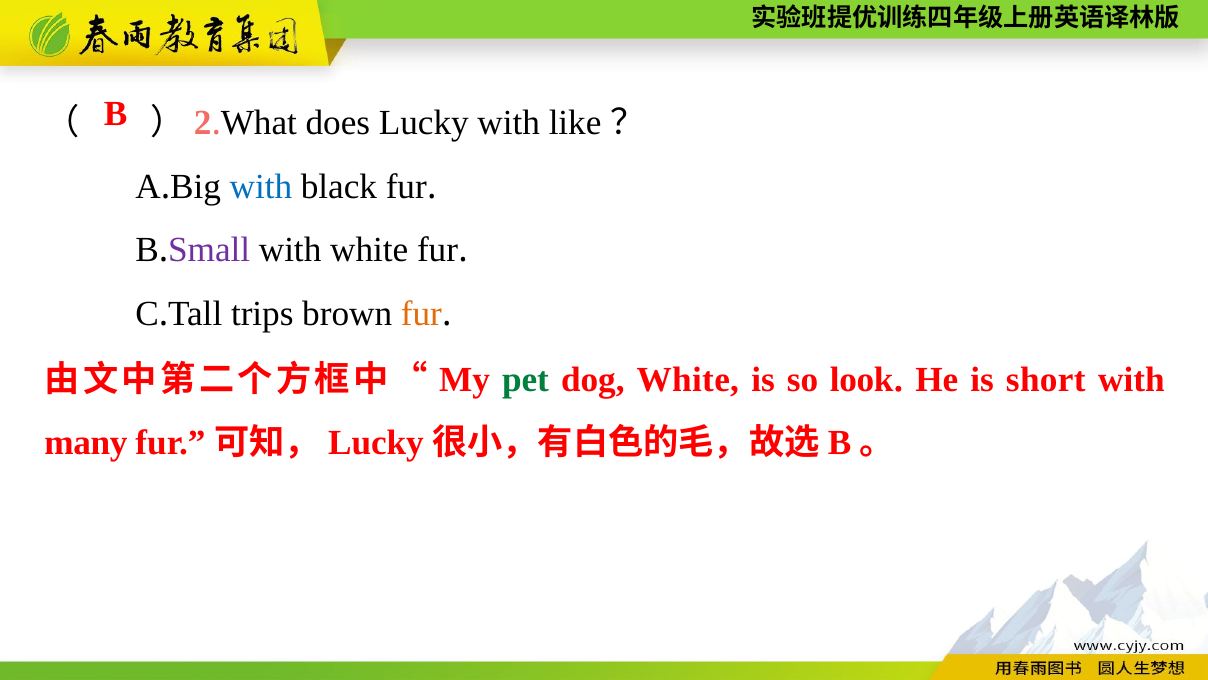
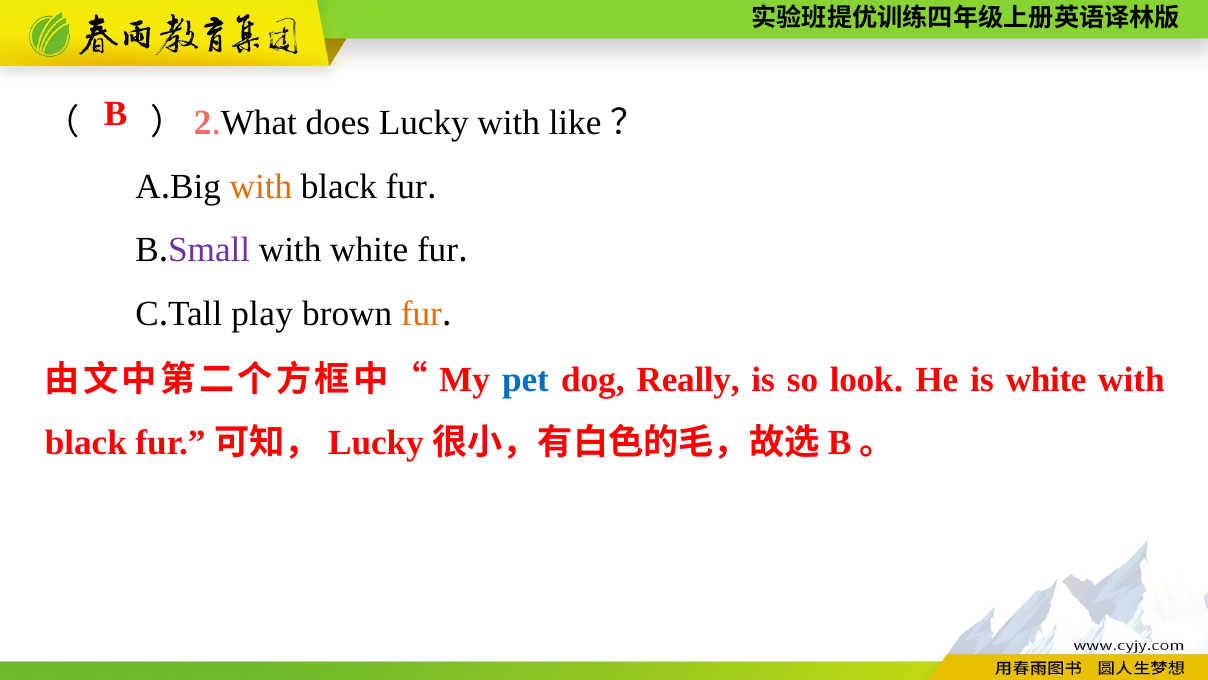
with colour: blue -> orange (261, 187)
trips: trips -> play (262, 314)
pet colour: green -> blue (525, 379)
dog White: White -> Really (688, 379)
is short: short -> white (1046, 379)
many: many -> black (86, 443)
